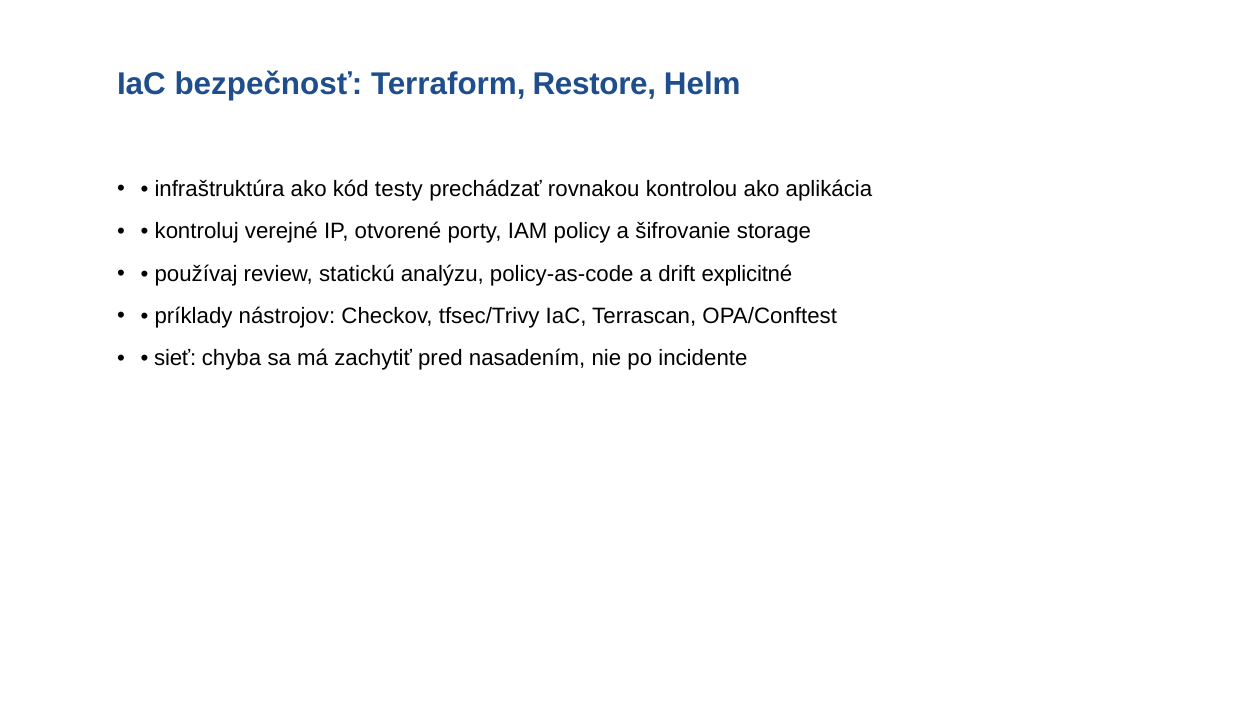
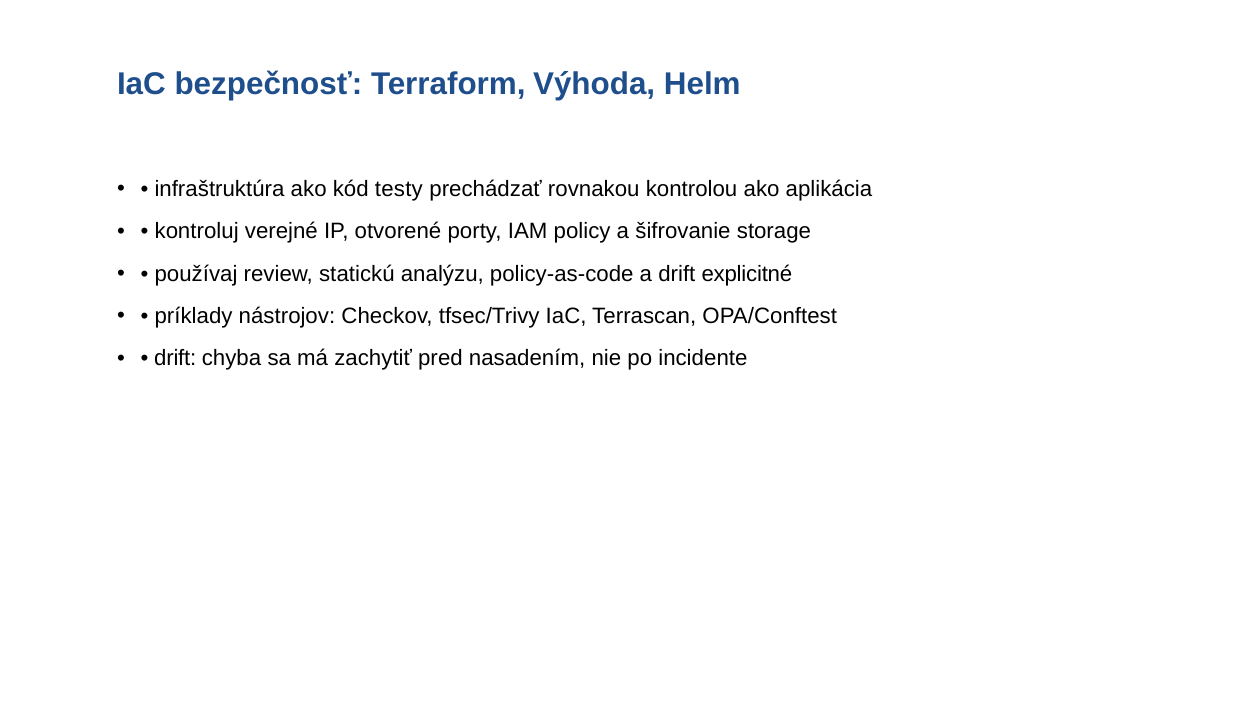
Restore: Restore -> Výhoda (594, 84)
sieť: sieť -> drift (175, 359)
